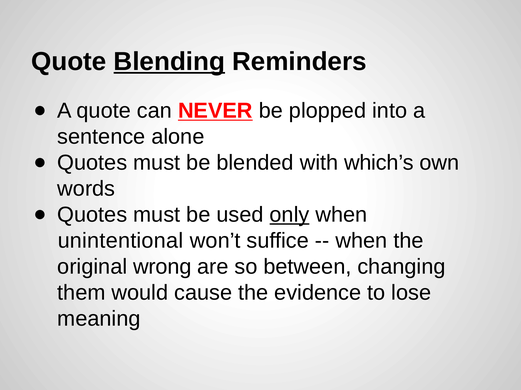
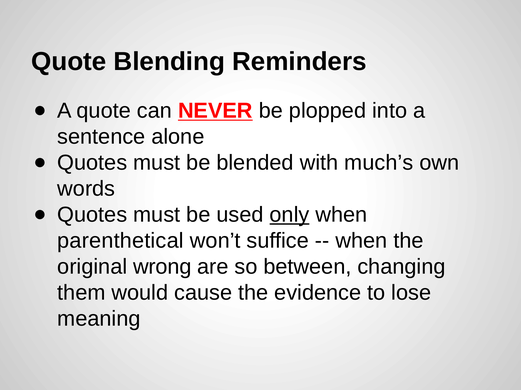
Blending underline: present -> none (169, 62)
which’s: which’s -> much’s (379, 163)
unintentional: unintentional -> parenthetical (121, 241)
